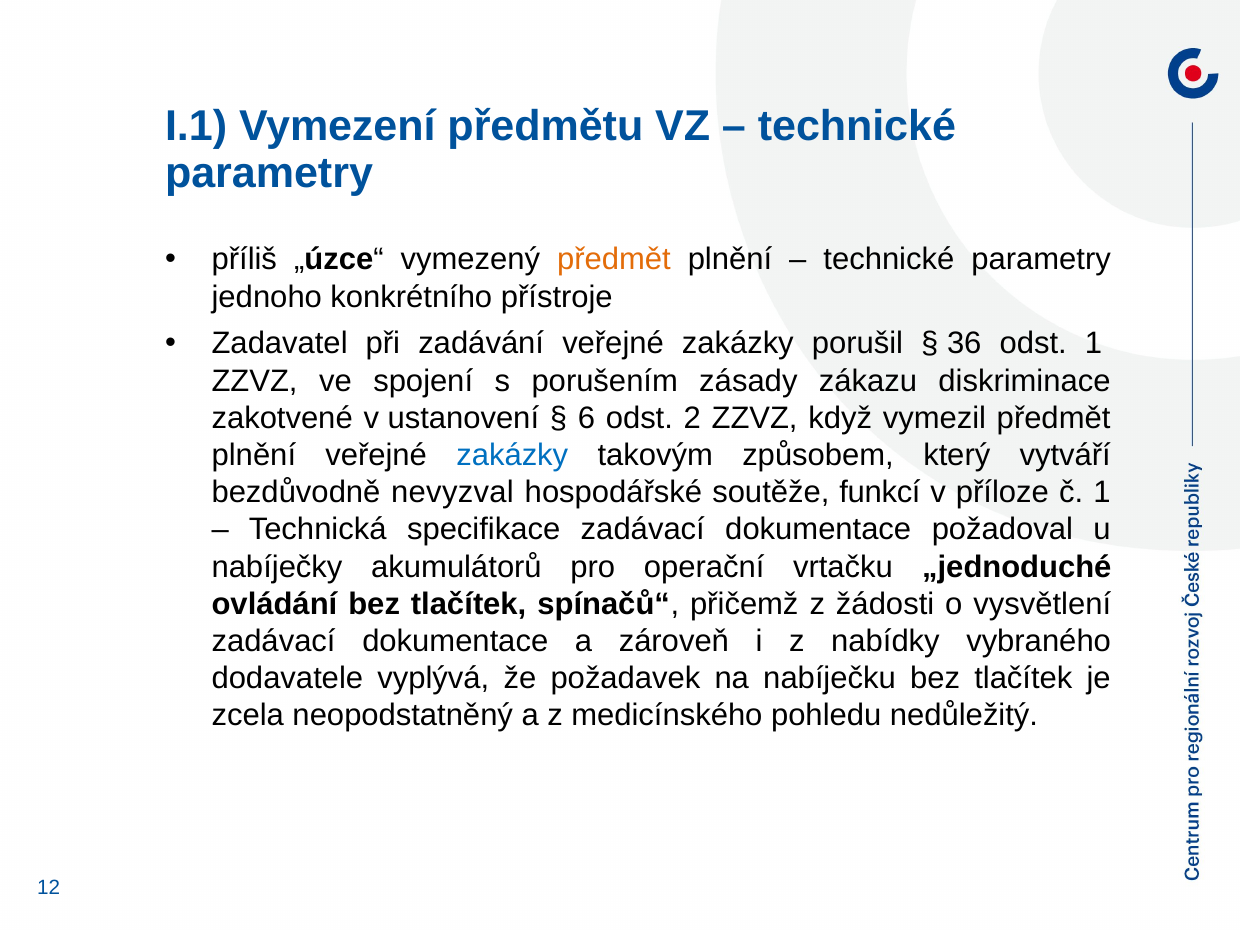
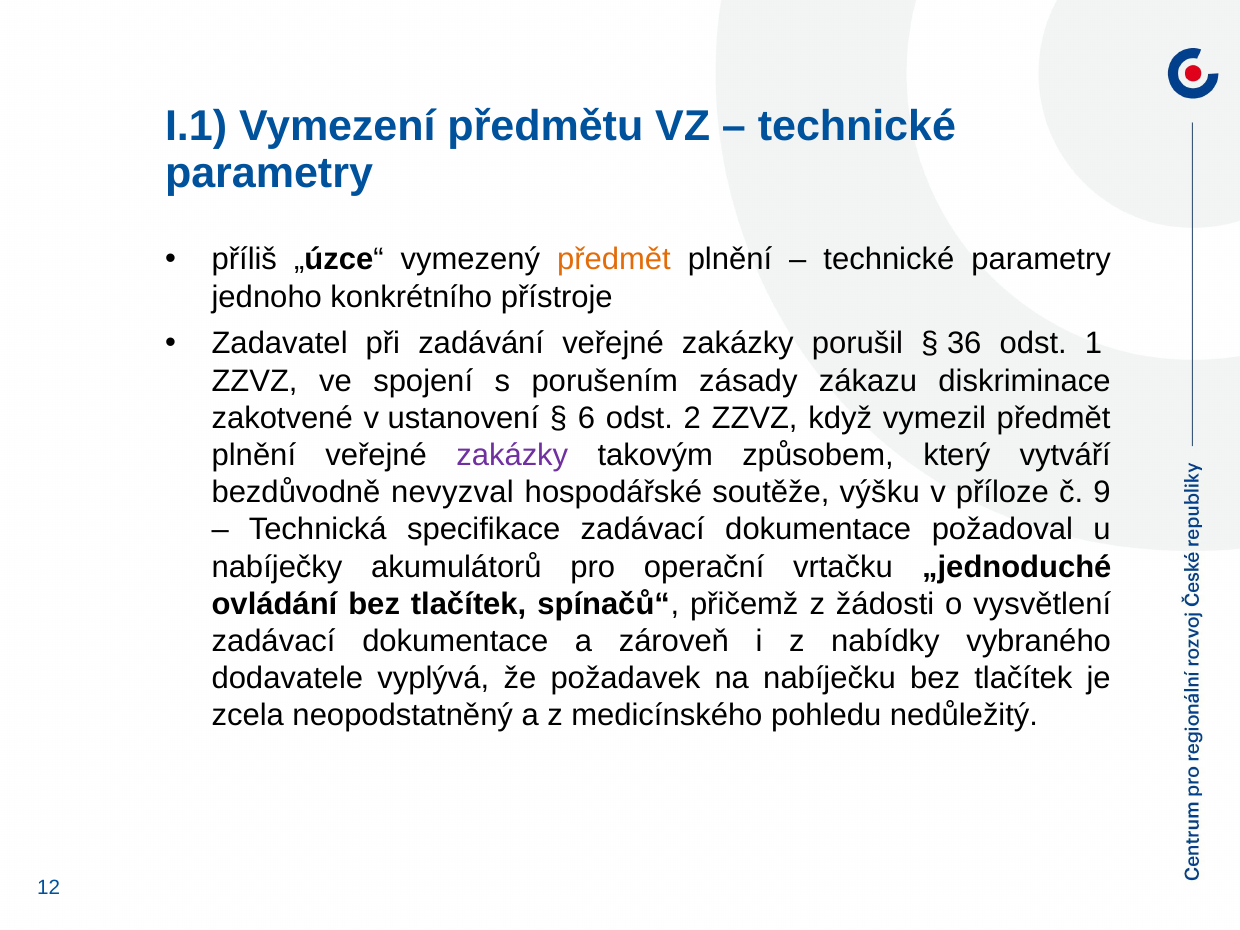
zakázky colour: blue -> purple (512, 455)
funkcí: funkcí -> výšku (880, 492)
č 1: 1 -> 9 (1102, 492)
